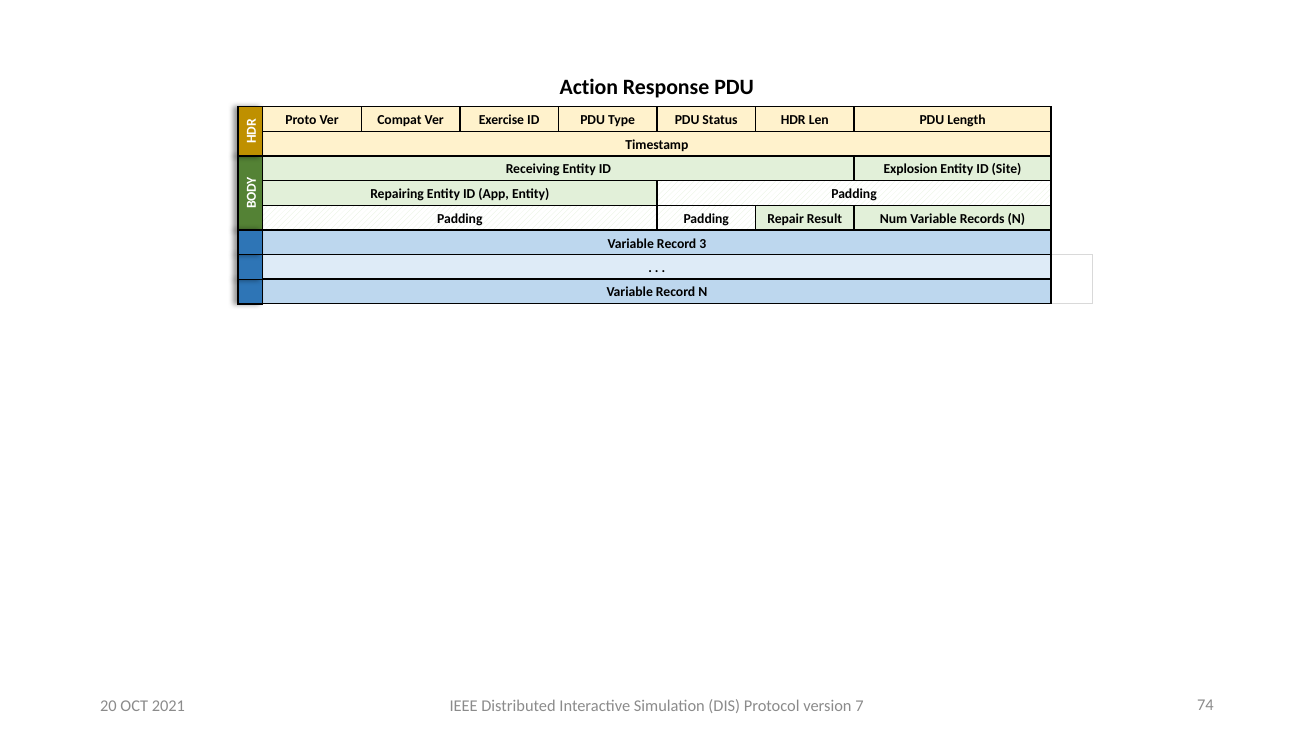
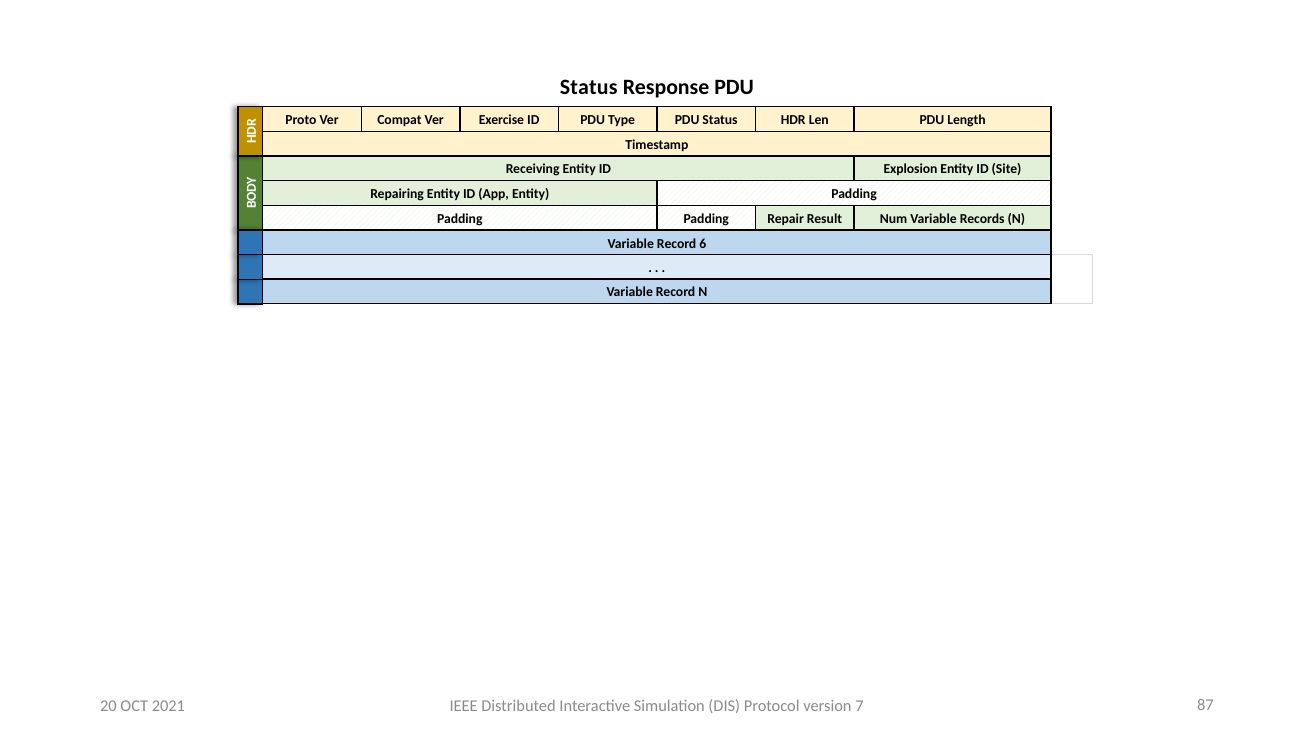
Action: Action -> Status (589, 88)
3: 3 -> 6 (703, 244)
74: 74 -> 87 (1205, 706)
